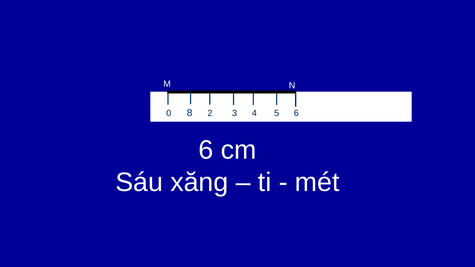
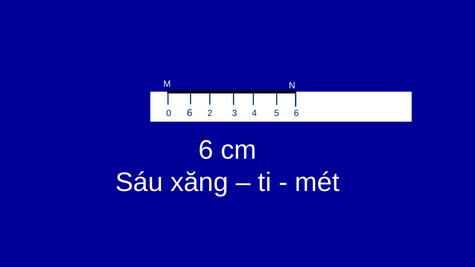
0 8: 8 -> 6 (190, 113)
